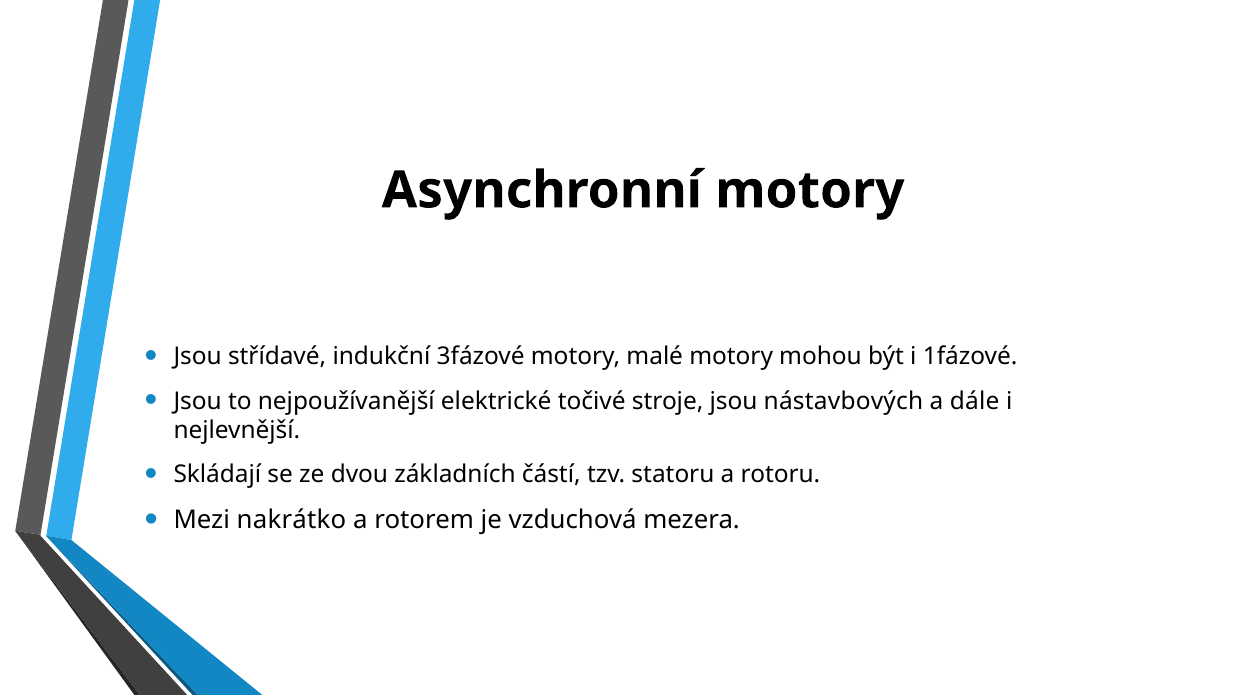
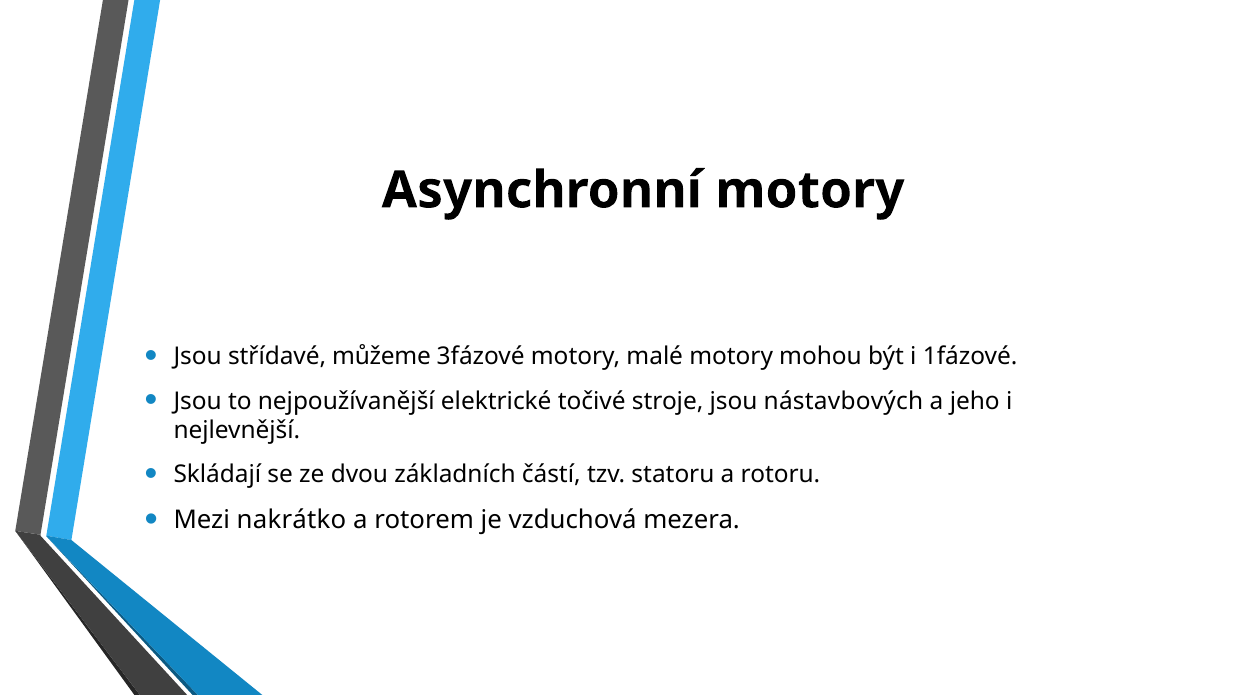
indukční: indukční -> můžeme (382, 357)
dále: dále -> jeho (975, 401)
